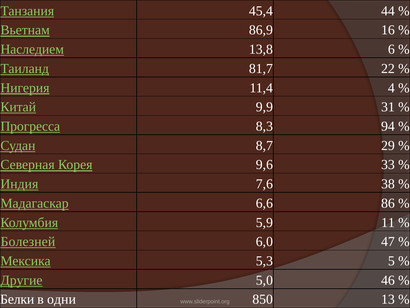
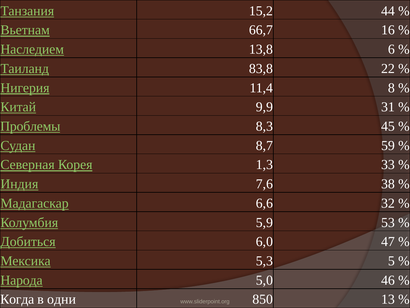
45,4: 45,4 -> 15,2 (261, 11)
86,9: 86,9 -> 66,7 (261, 30)
81,7: 81,7 -> 83,8 (261, 68)
4: 4 -> 8 (391, 88)
Прогресса: Прогресса -> Проблемы (30, 126)
94: 94 -> 45 (388, 126)
29: 29 -> 59 (388, 145)
9,6: 9,6 -> 1,3 (264, 165)
86: 86 -> 32 (388, 203)
11: 11 -> 53 (388, 222)
Болезней: Болезней -> Добиться (28, 241)
Другие: Другие -> Народа (21, 280)
Белки: Белки -> Когда (17, 299)
